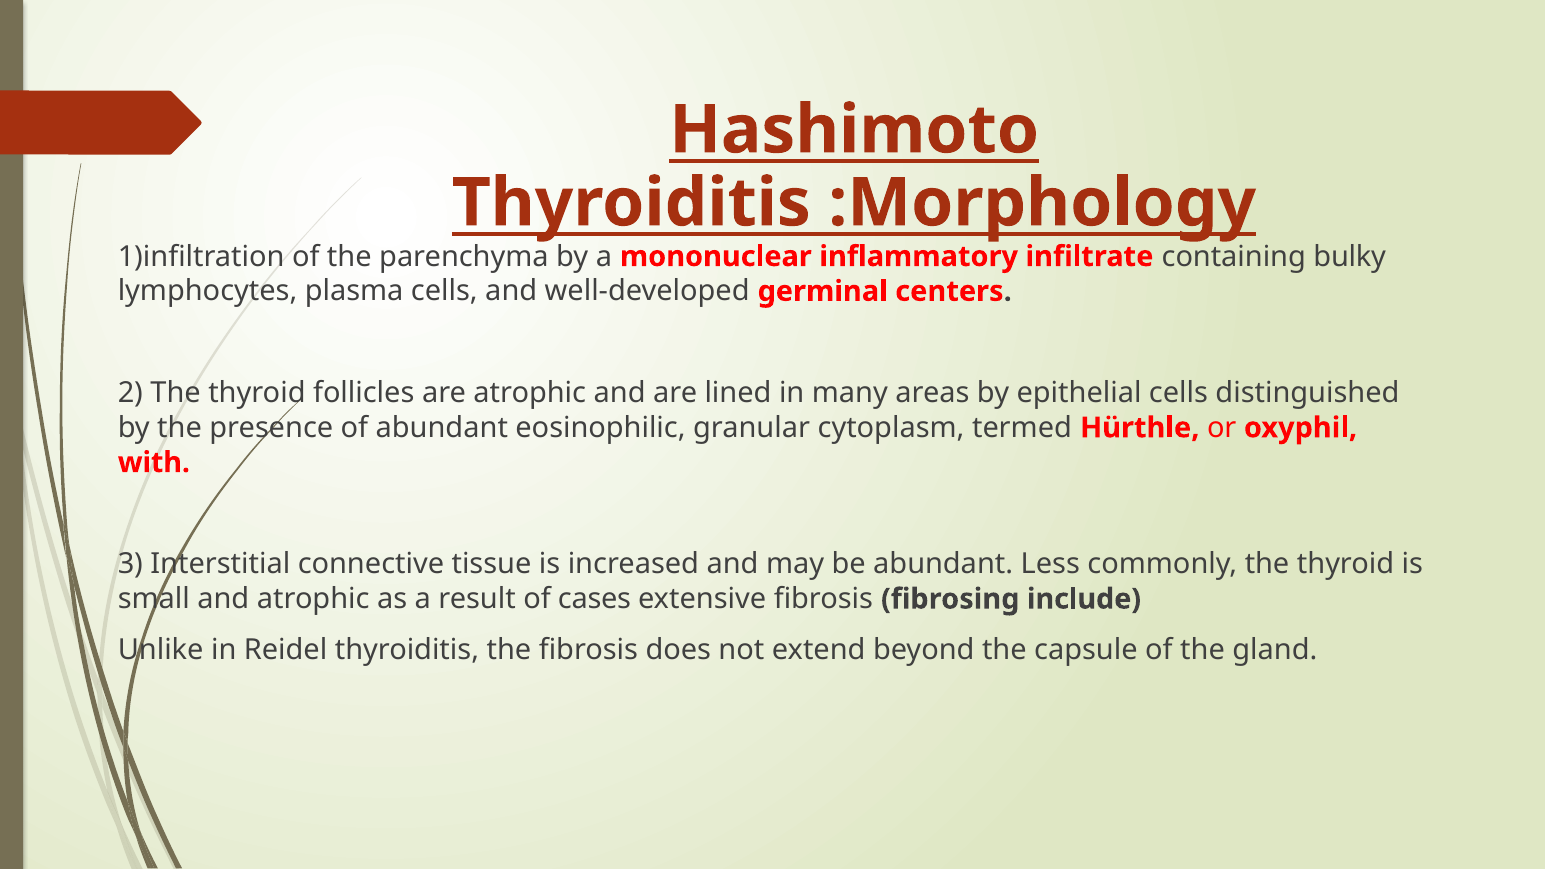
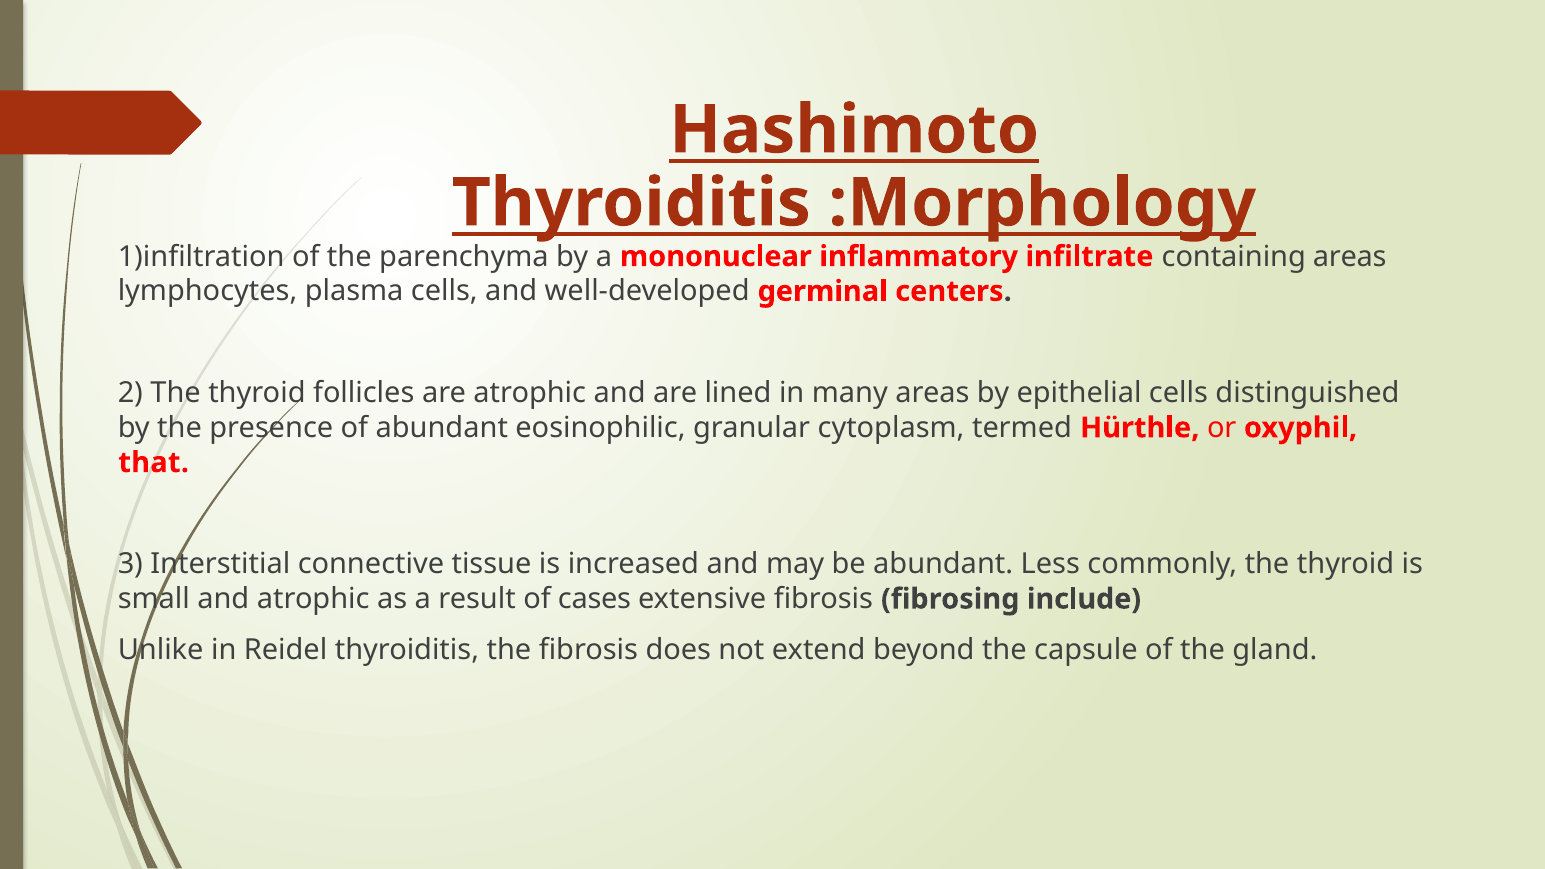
containing bulky: bulky -> areas (1350, 257)
with: with -> that (154, 463)
